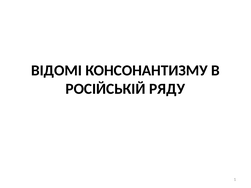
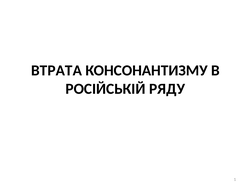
ВІДОМІ: ВІДОМІ -> ВТРАТА (56, 71)
